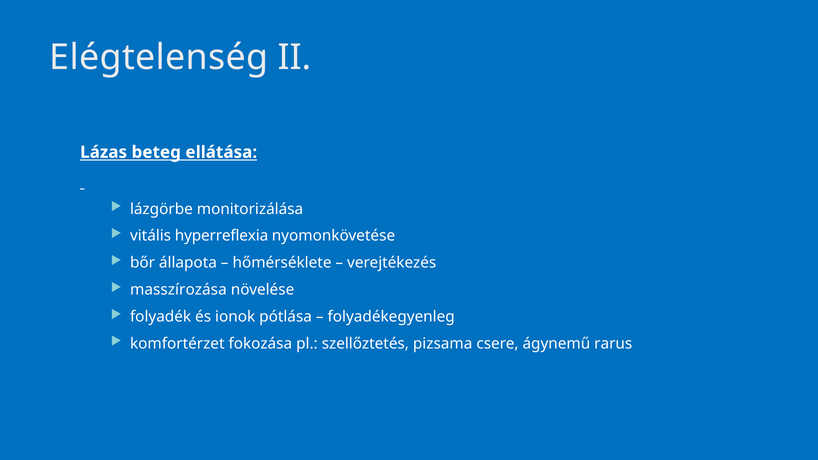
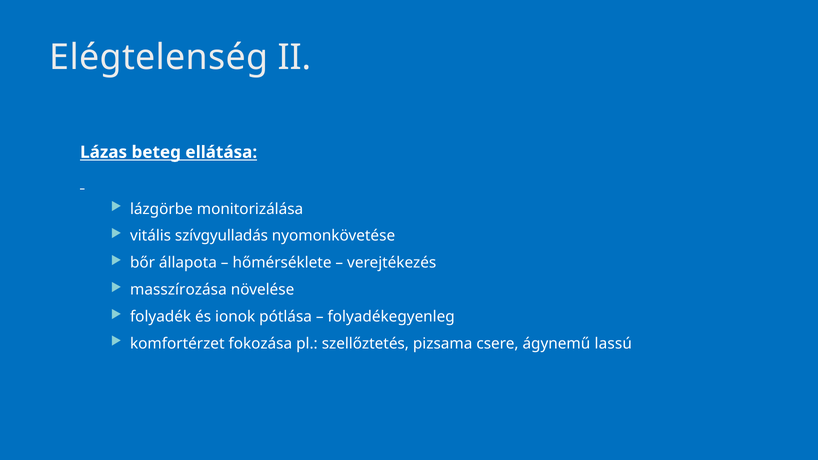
hyperreflexia: hyperreflexia -> szívgyulladás (222, 236)
rarus: rarus -> lassú (613, 344)
